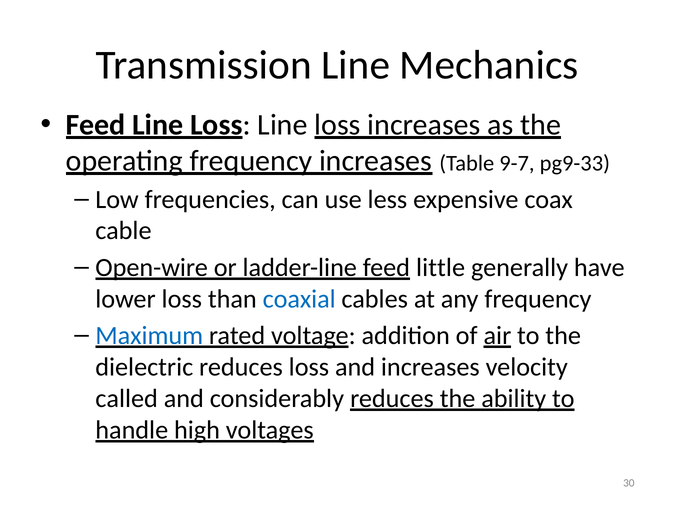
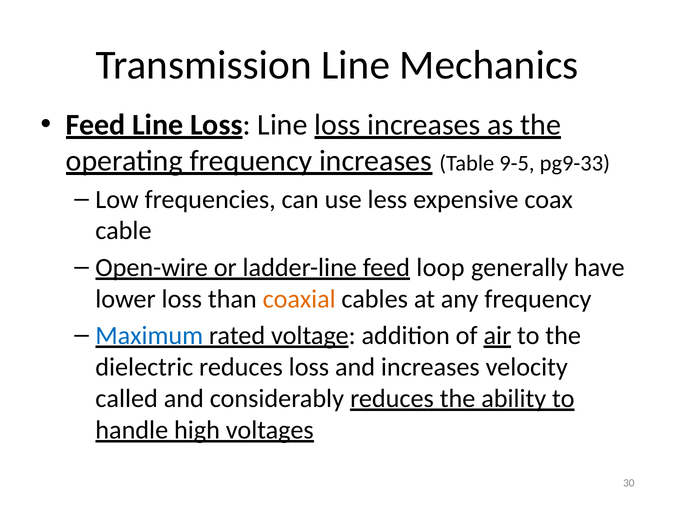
9-7: 9-7 -> 9-5 (517, 163)
little: little -> loop (440, 268)
coaxial colour: blue -> orange (299, 299)
